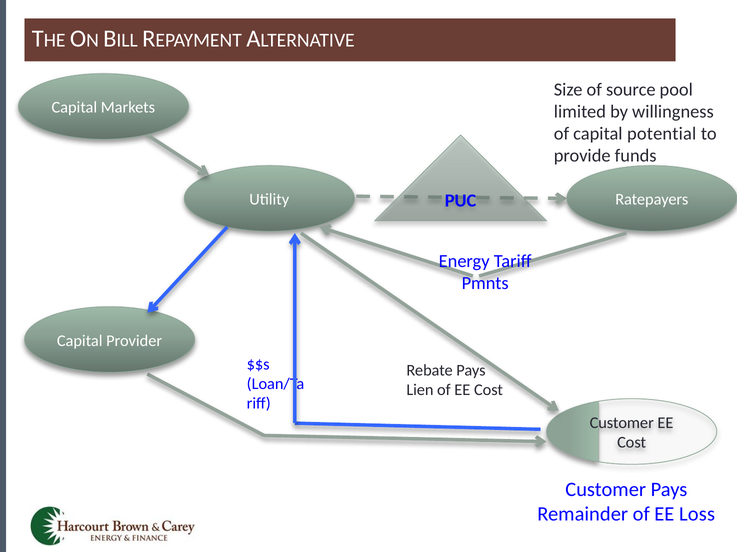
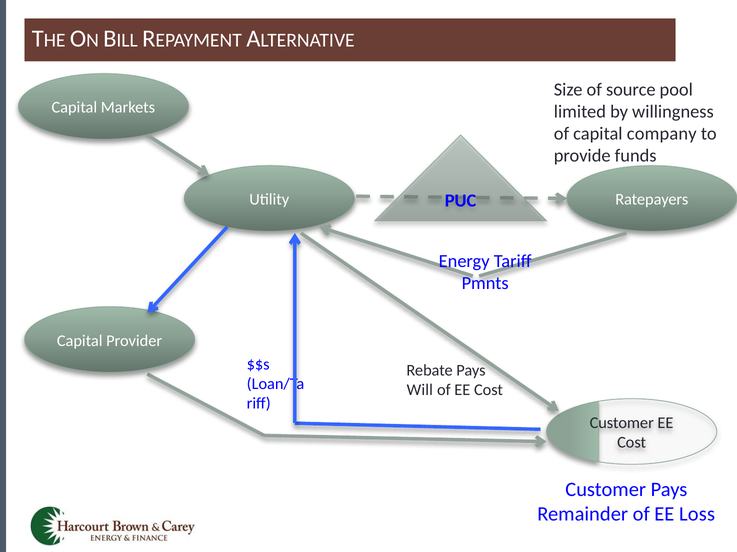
potential: potential -> company (662, 134)
Lien: Lien -> Will (420, 390)
